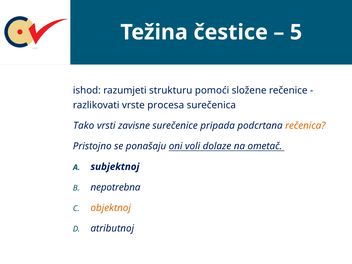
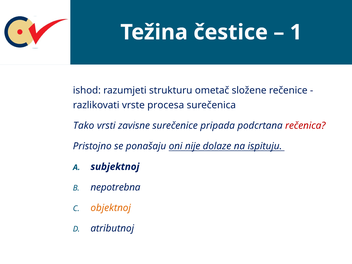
5: 5 -> 1 (296, 32)
pomoći: pomoći -> ometač (212, 90)
rečenica colour: orange -> red (305, 126)
voli: voli -> nije (193, 146)
ometač: ometač -> ispituju (265, 146)
